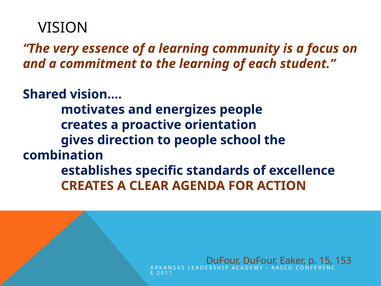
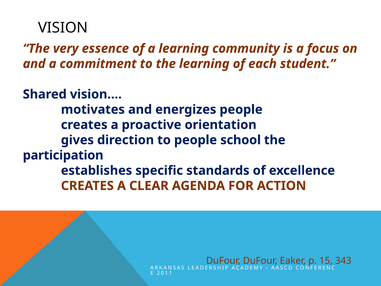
combination: combination -> participation (63, 155)
153: 153 -> 343 (343, 260)
